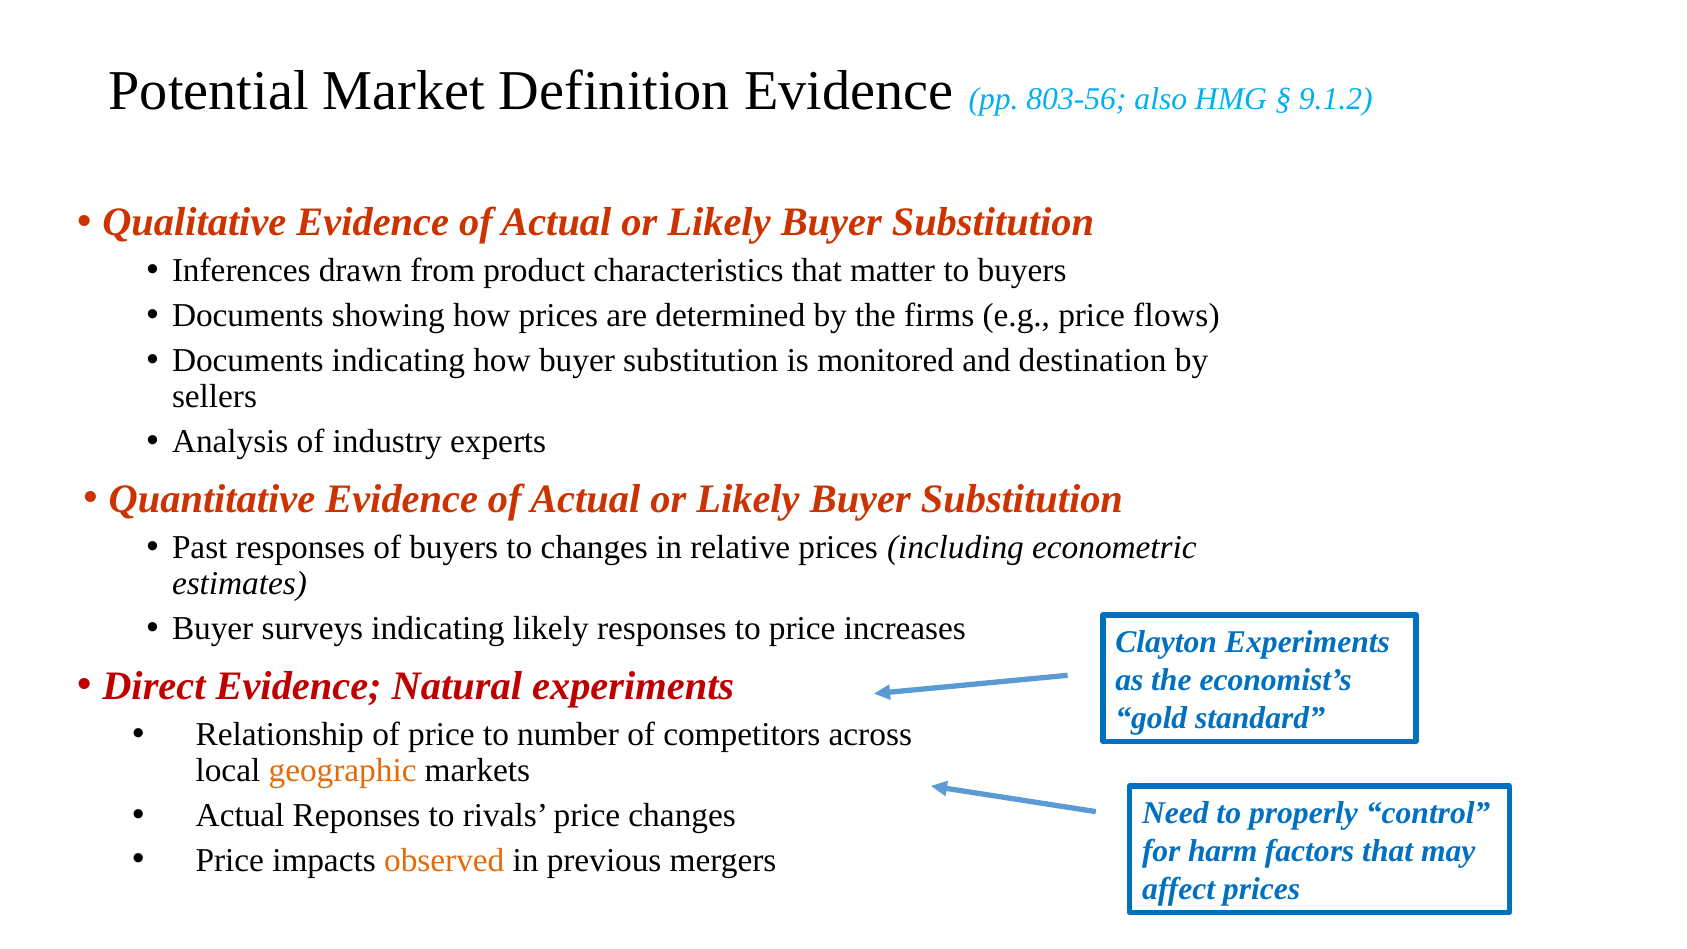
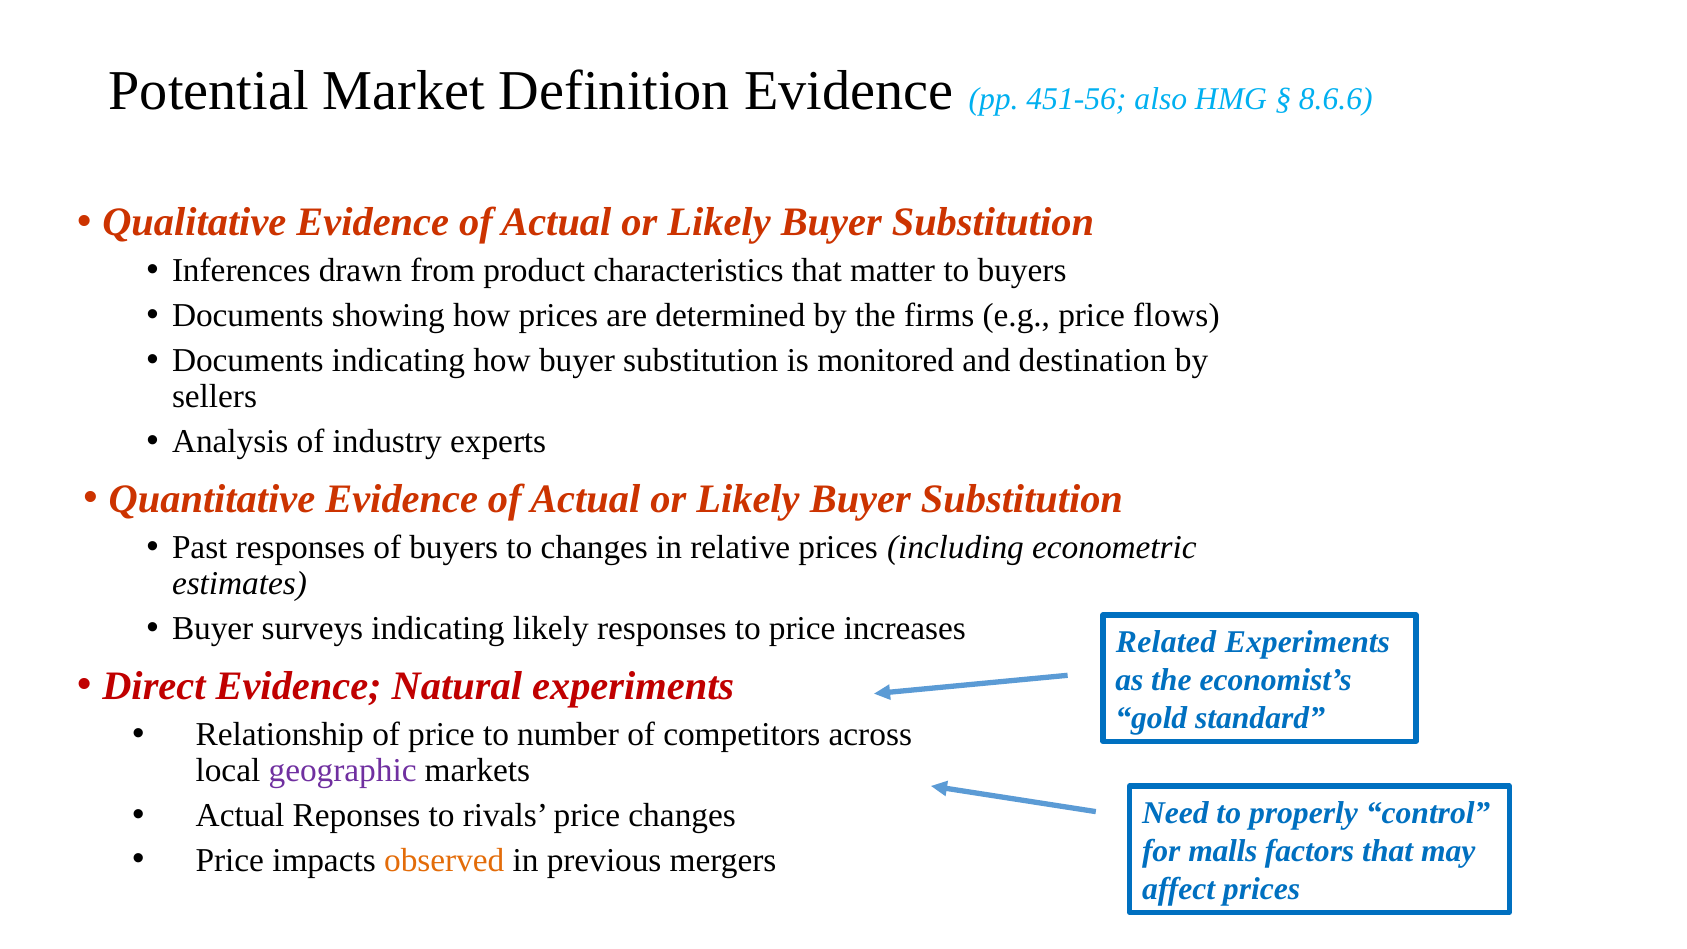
803-56: 803-56 -> 451-56 (1076, 99)
9.1.2: 9.1.2 -> 8.6.6 (1336, 99)
Clayton: Clayton -> Related (1166, 642)
geographic colour: orange -> purple (343, 770)
harm: harm -> malls (1223, 851)
